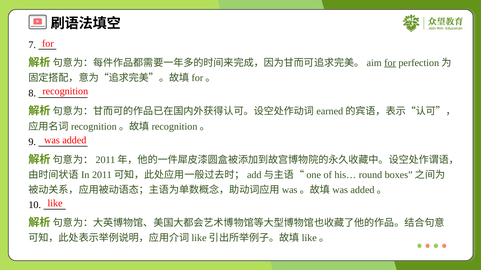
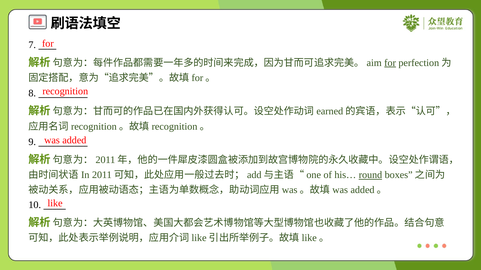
round underline: none -> present (370, 175)
